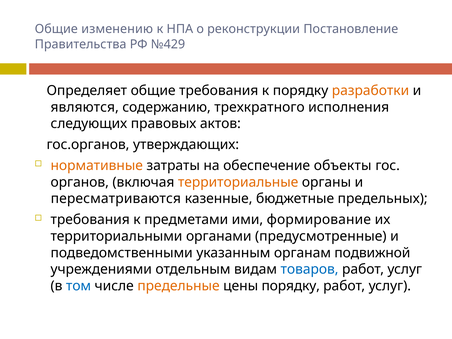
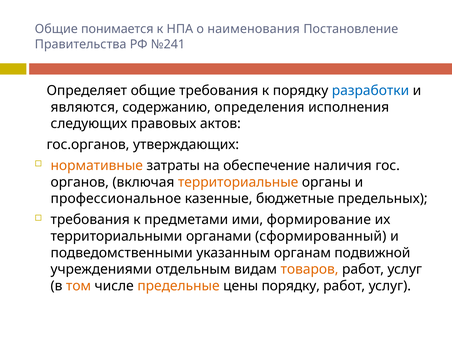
изменению: изменению -> понимается (117, 29)
реконструкции: реконструкции -> наименования (254, 29)
№429: №429 -> №241 (168, 44)
разработки colour: orange -> blue (371, 91)
трехкратного: трехкратного -> определения (259, 107)
объекты: объекты -> наличия (343, 166)
пересматриваются: пересматриваются -> профессиональное (116, 199)
предусмотренные: предусмотренные -> сформированный (321, 236)
товаров colour: blue -> orange (310, 269)
том colour: blue -> orange (79, 286)
